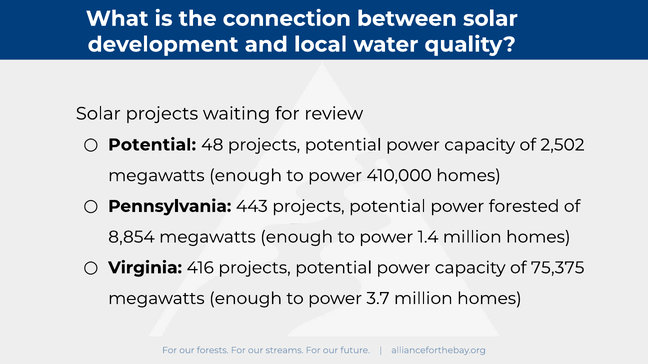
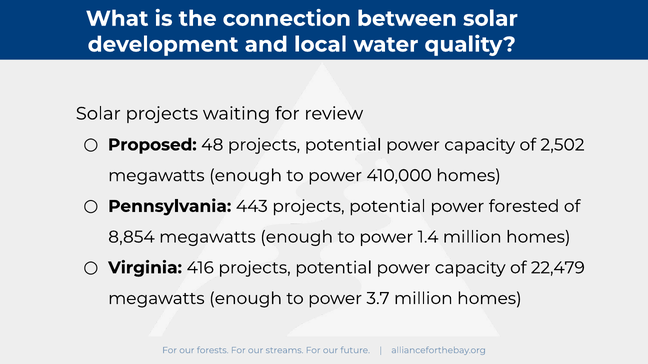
Potential: Potential -> Proposed (152, 145)
75,375: 75,375 -> 22,479 (558, 268)
